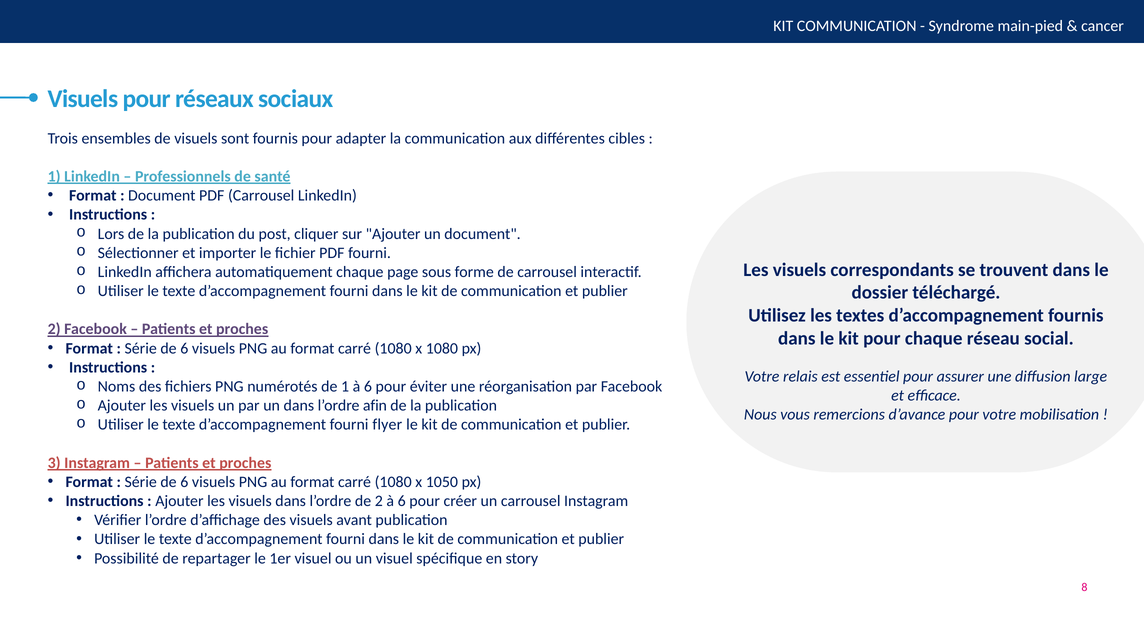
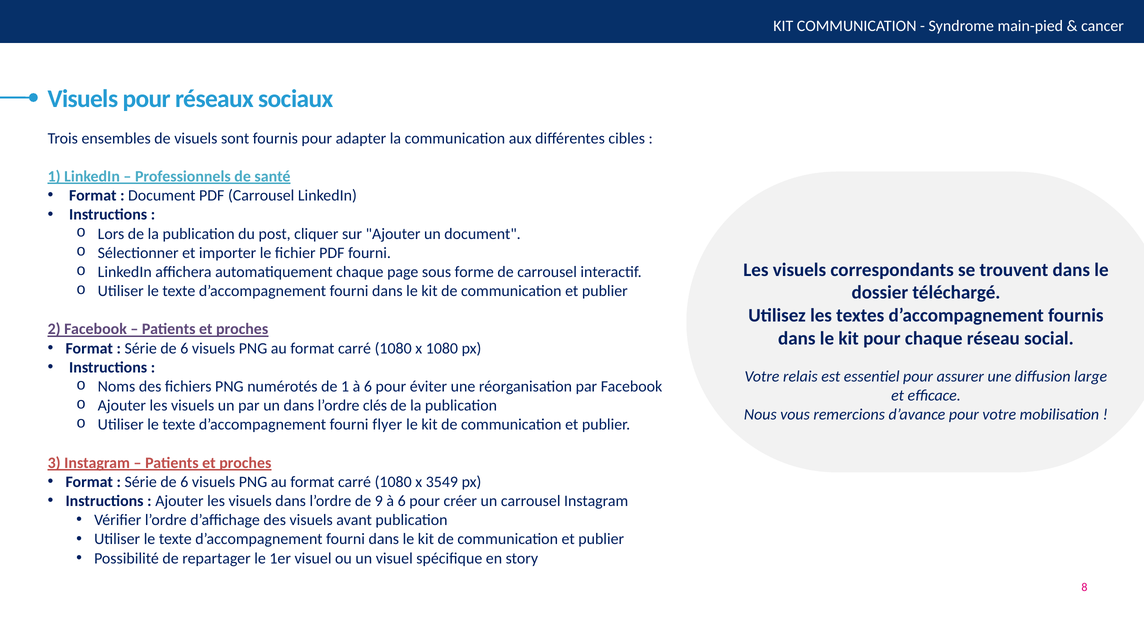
afin: afin -> clés (375, 405)
1050: 1050 -> 3549 (442, 482)
de 2: 2 -> 9 (379, 501)
